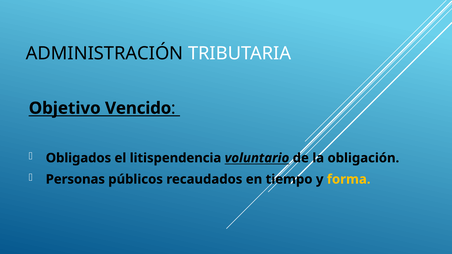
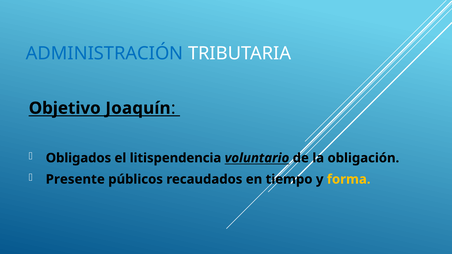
ADMINISTRACIÓN colour: black -> blue (105, 54)
Vencido: Vencido -> Joaquín (138, 108)
Personas: Personas -> Presente (75, 179)
